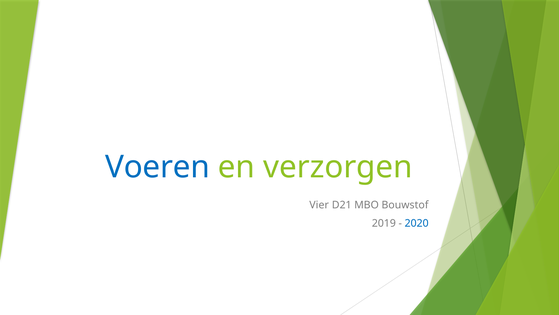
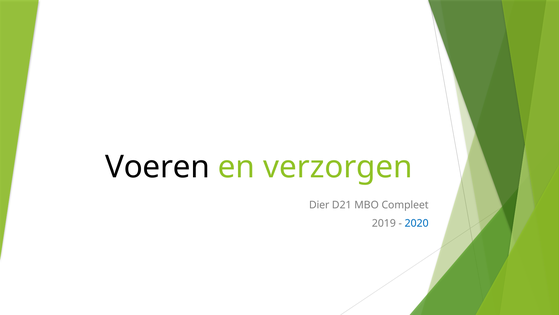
Voeren colour: blue -> black (157, 167)
Vier: Vier -> Dier (319, 205)
Bouwstof: Bouwstof -> Compleet (405, 205)
